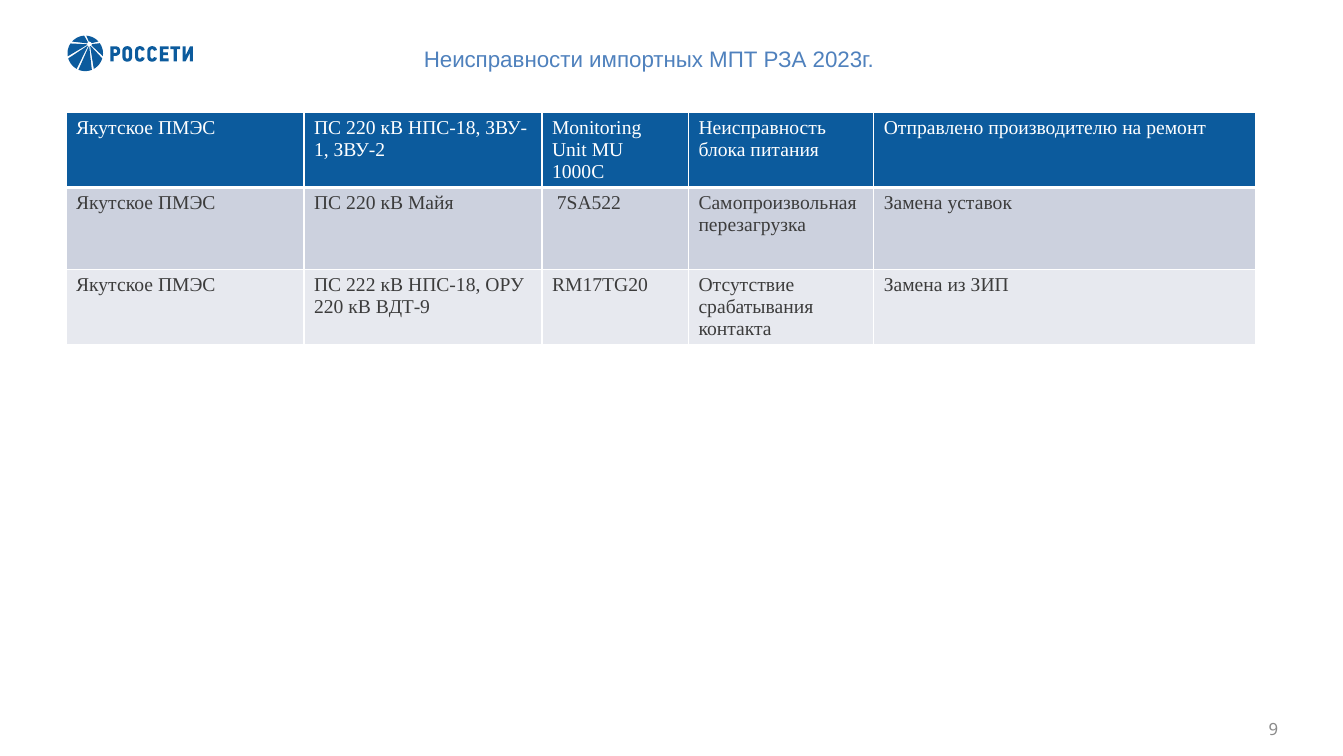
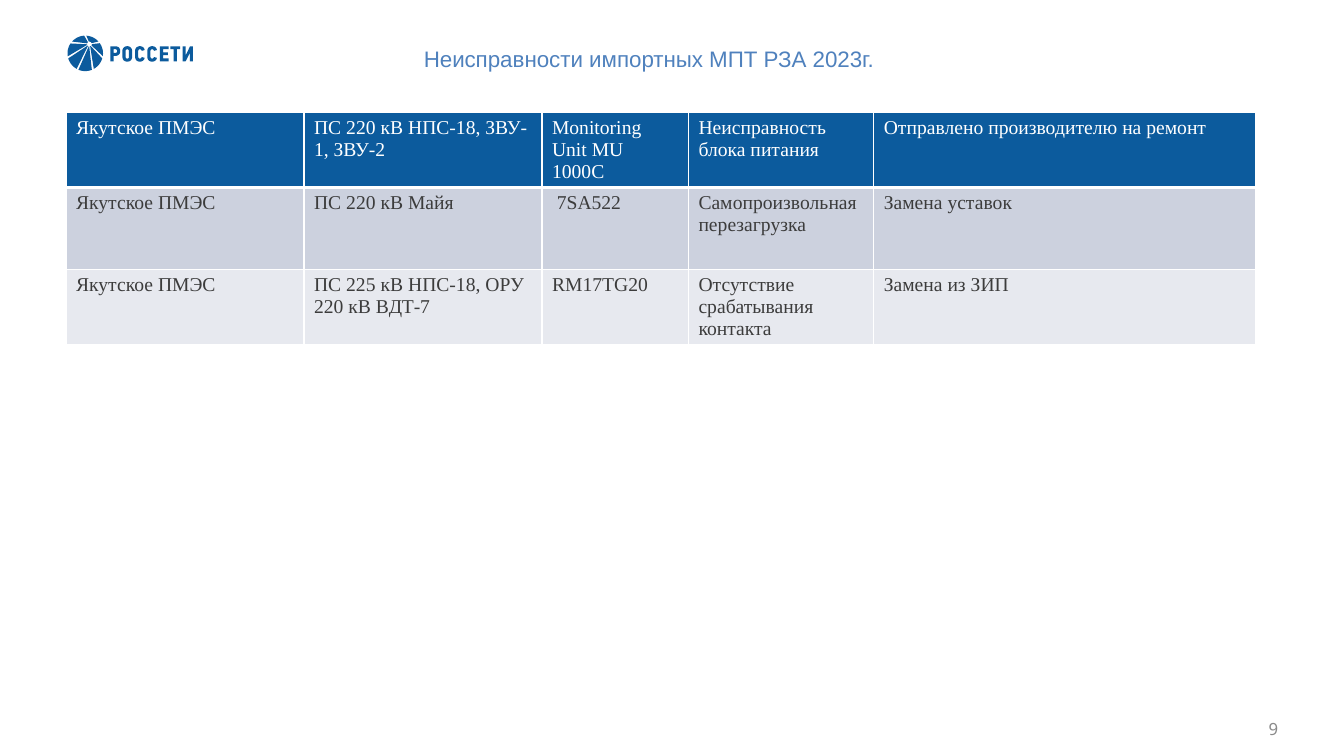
222: 222 -> 225 (361, 285)
ВДТ-9: ВДТ-9 -> ВДТ-7 (403, 307)
